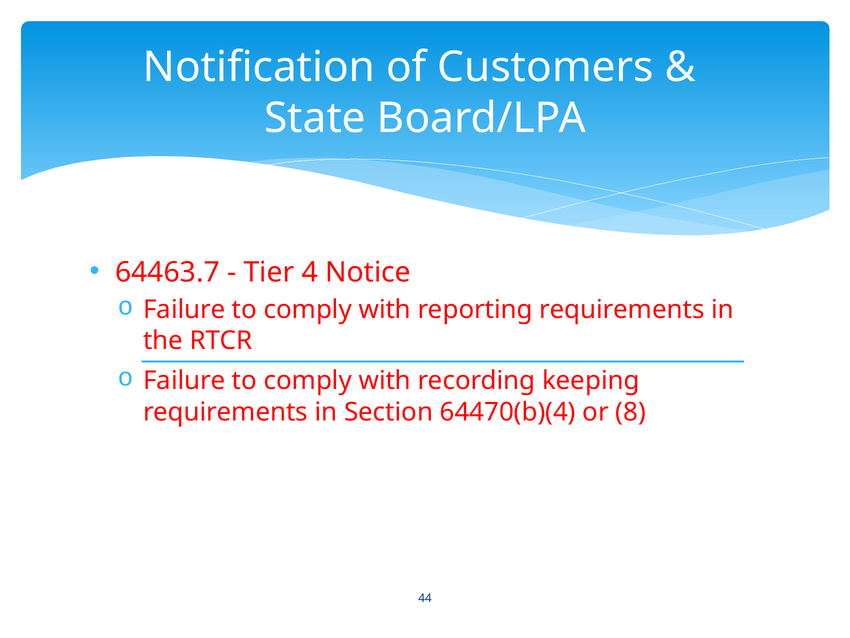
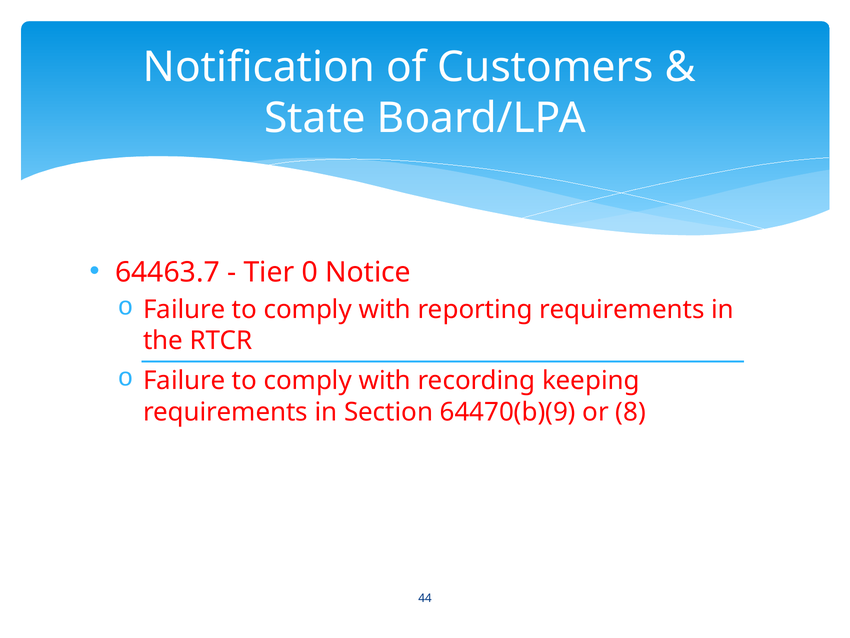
4: 4 -> 0 (310, 272)
64470(b)(4: 64470(b)(4 -> 64470(b)(9 (508, 412)
